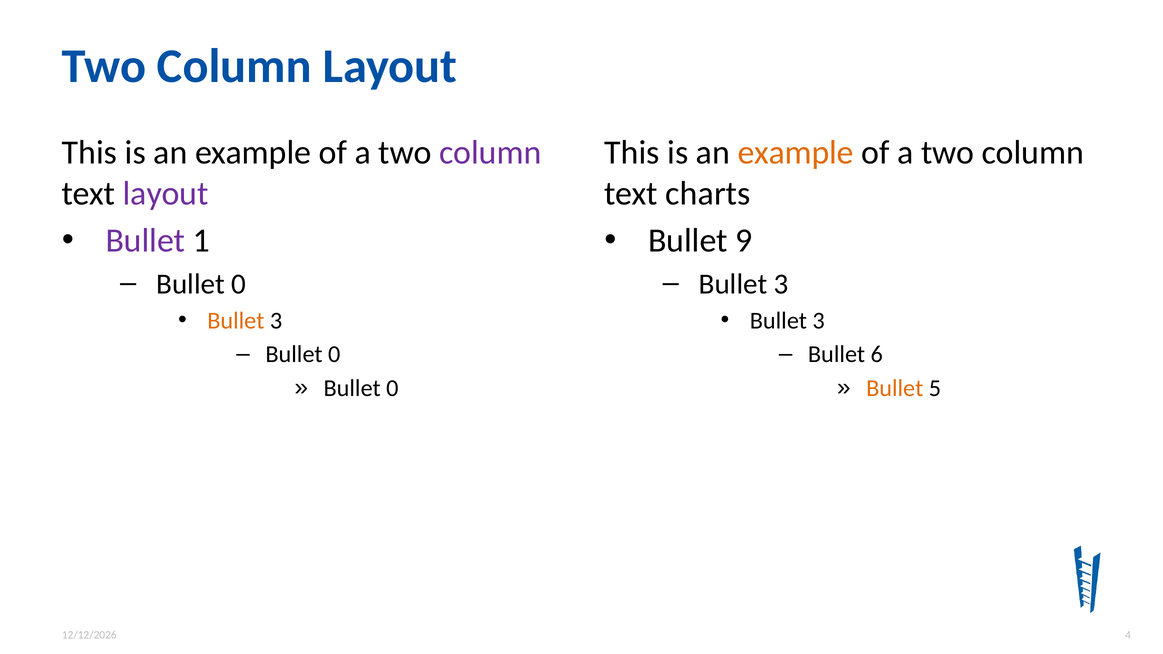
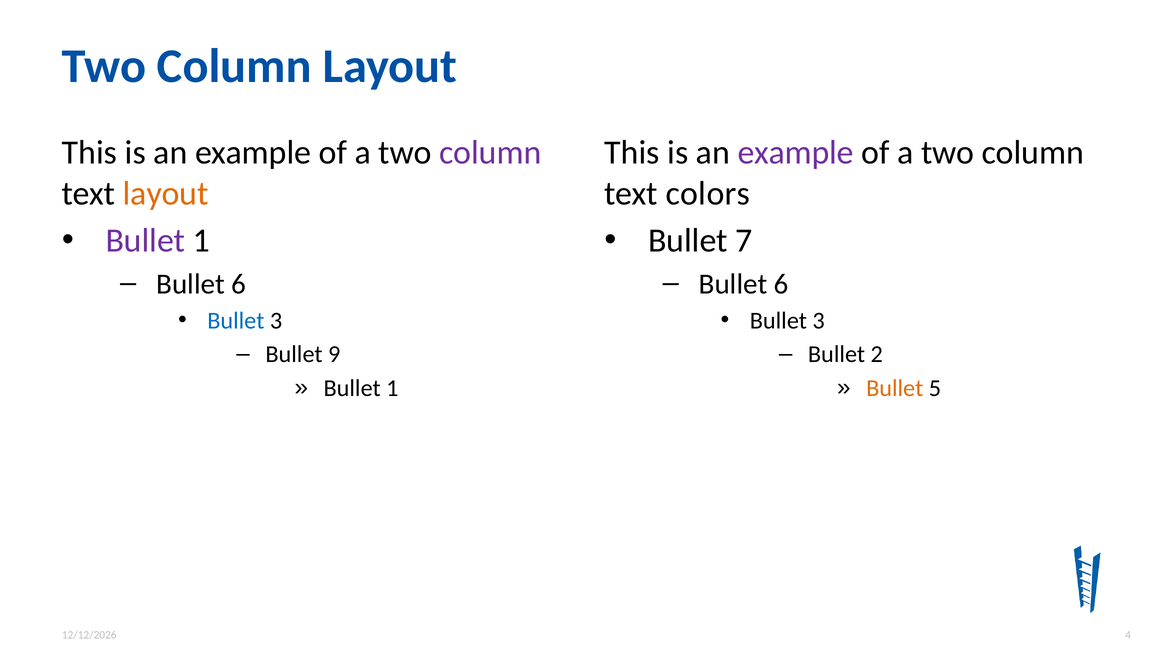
example colour: orange -> purple (796, 153)
layout colour: purple -> orange (166, 193)
charts: charts -> colors (708, 193)
9: 9 -> 7 (744, 241)
0: 0 -> 6 (239, 284)
3: 3 -> 6 (781, 284)
Bullet colour: orange -> blue (236, 321)
0: 0 -> 9 (334, 355)
6: 6 -> 2 (877, 355)
0: 0 -> 1 (392, 389)
